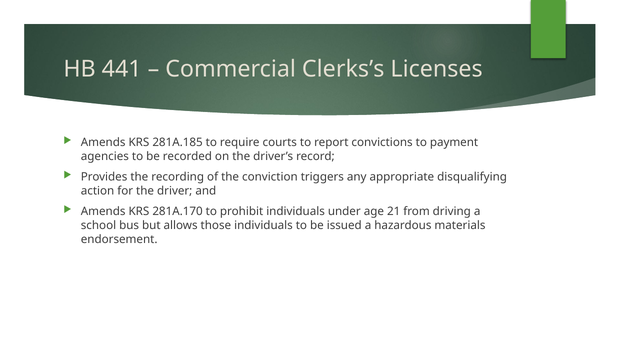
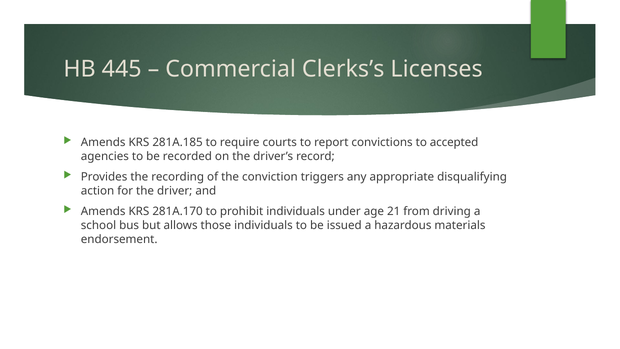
441: 441 -> 445 (122, 69)
payment: payment -> accepted (454, 143)
